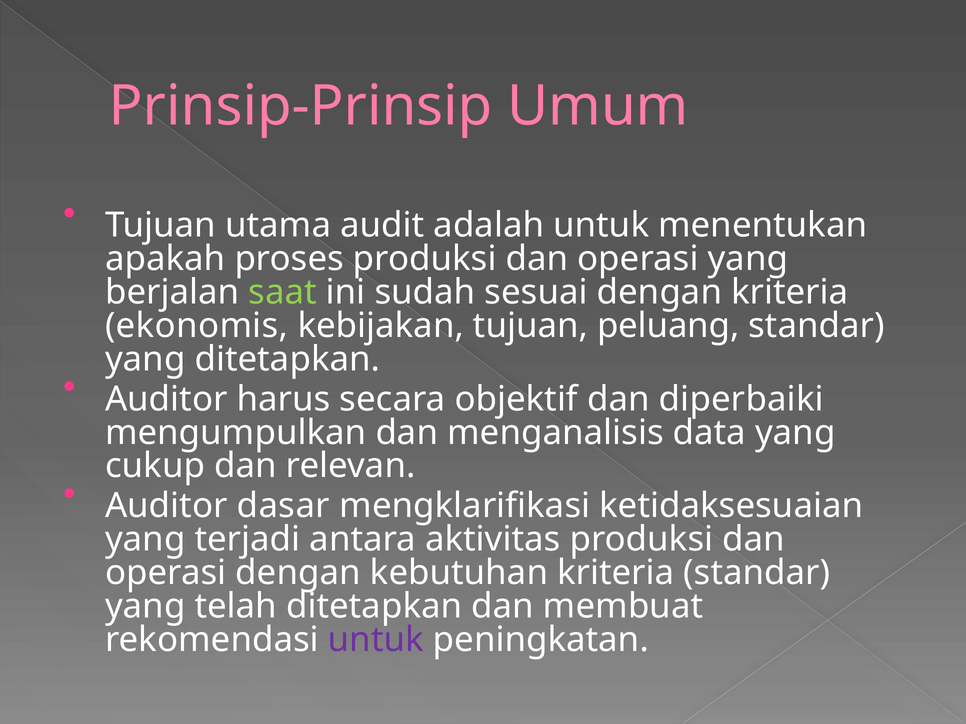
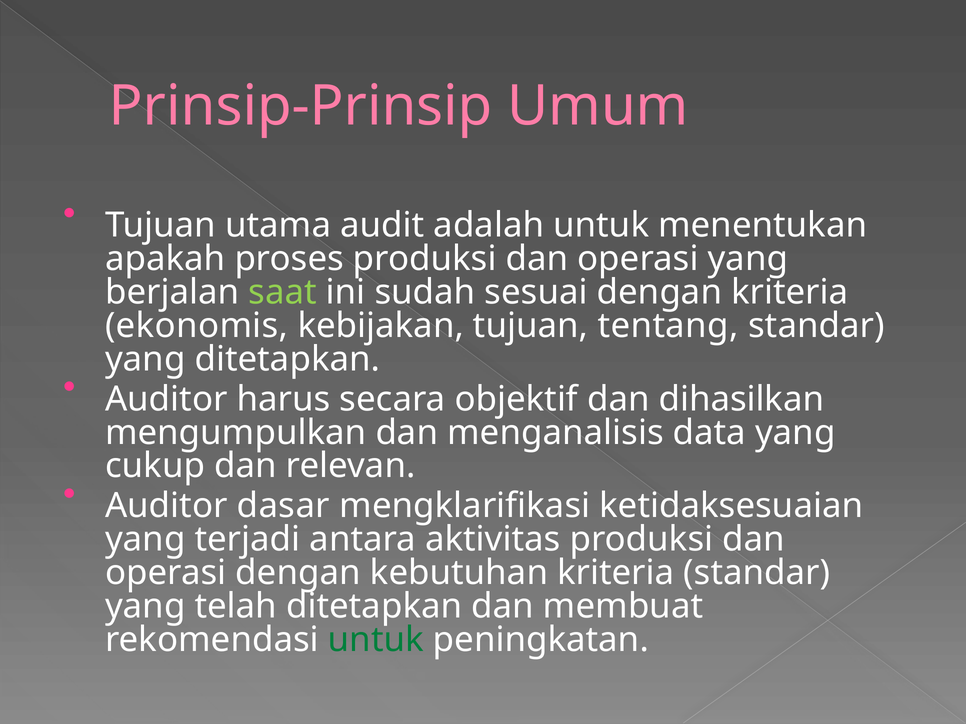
peluang: peluang -> tentang (668, 326)
diperbaiki: diperbaiki -> dihasilkan (741, 399)
untuk colour: purple -> green (376, 640)
